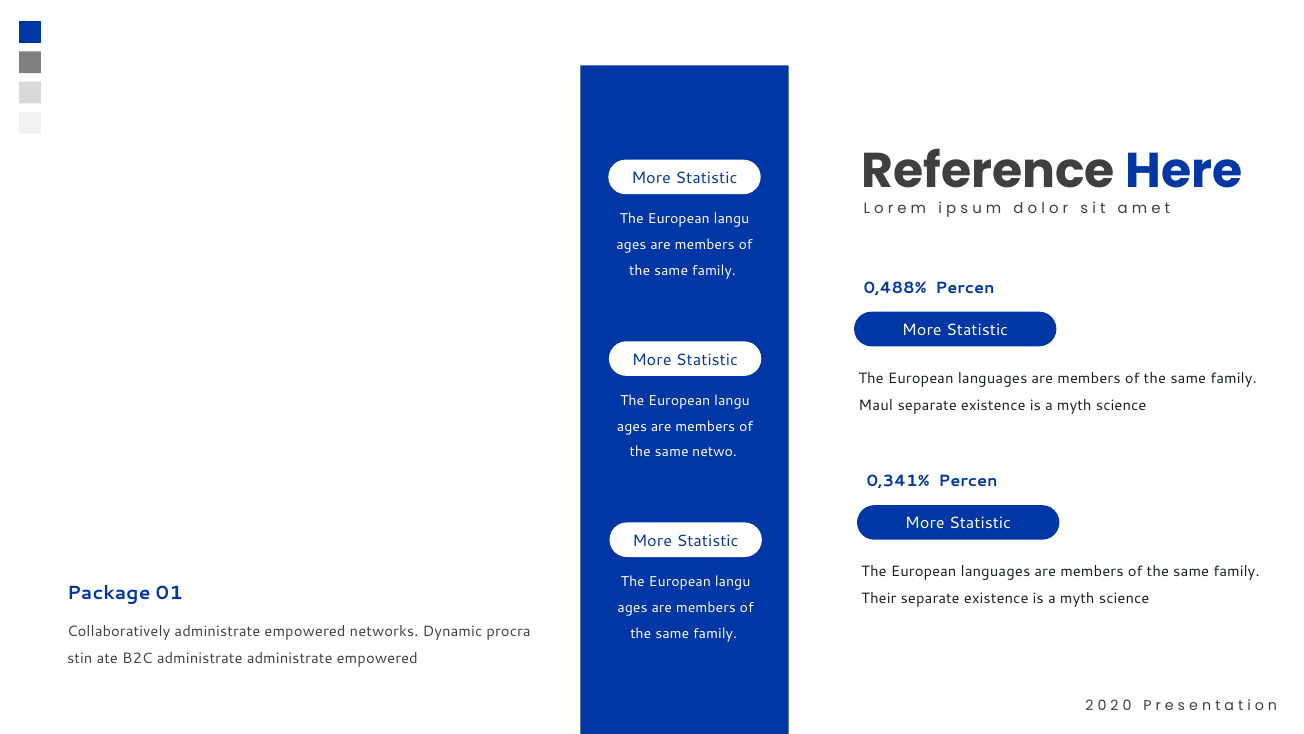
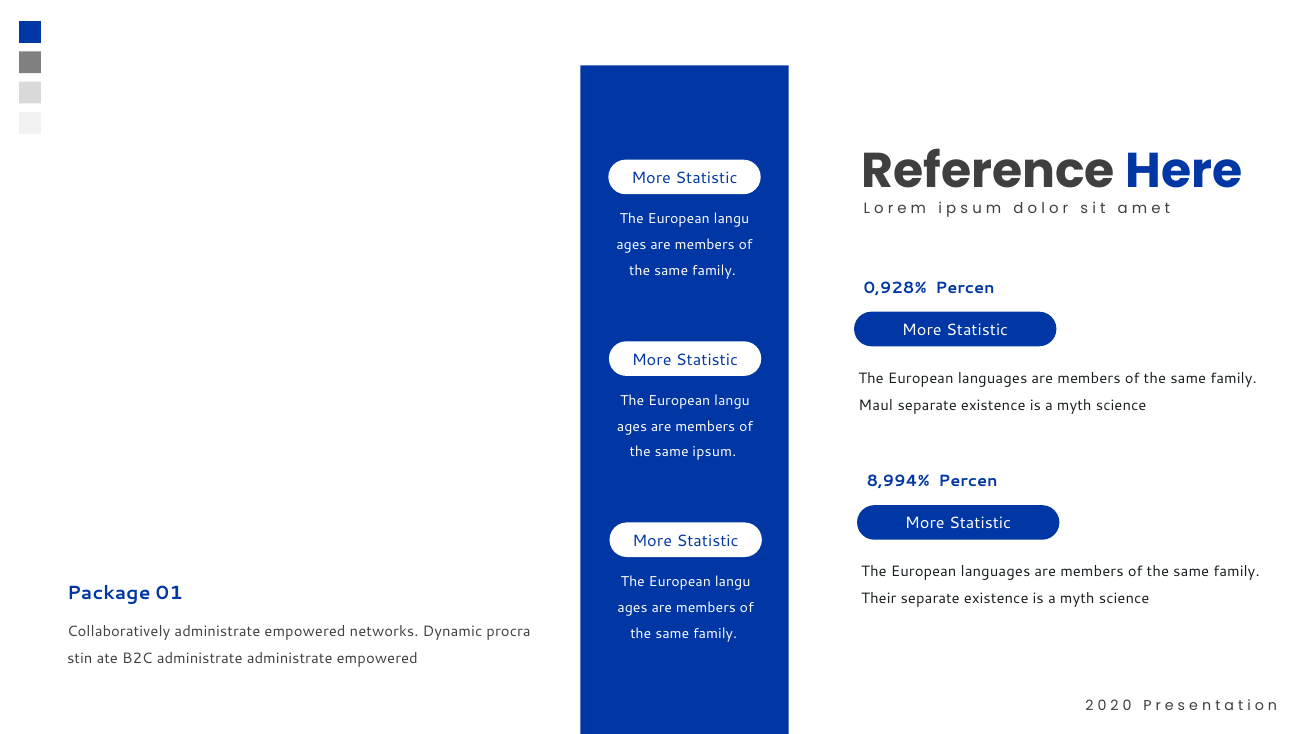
0,488%: 0,488% -> 0,928% (895, 288)
netwo: netwo -> ipsum (714, 452)
0,341%: 0,341% -> 8,994% (898, 481)
